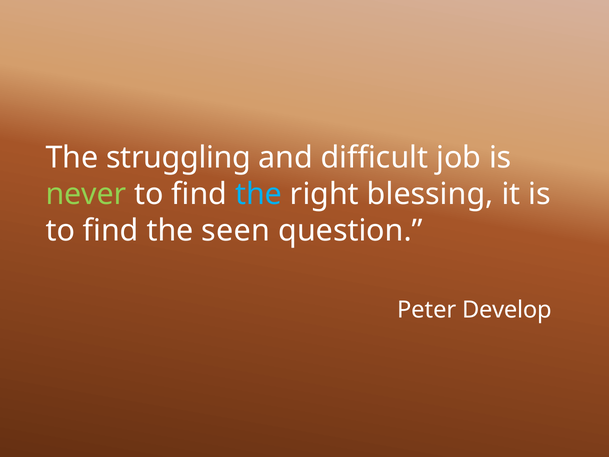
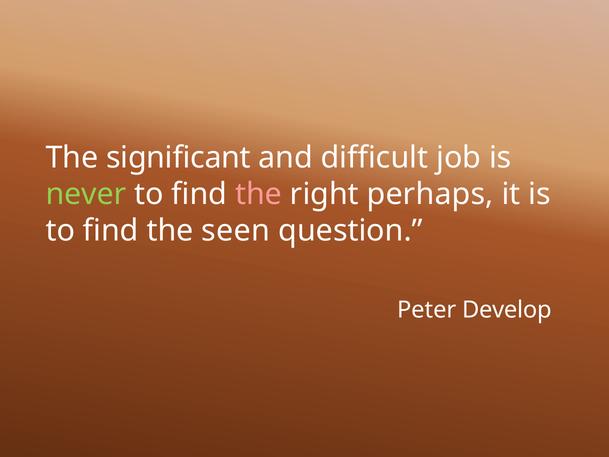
struggling: struggling -> significant (179, 157)
the colour: light blue -> pink (259, 194)
blessing: blessing -> perhaps (430, 194)
